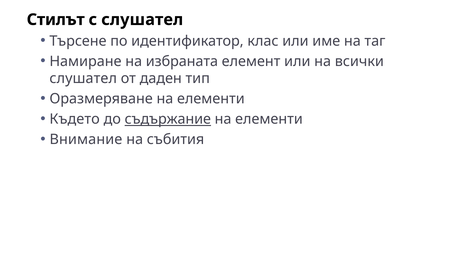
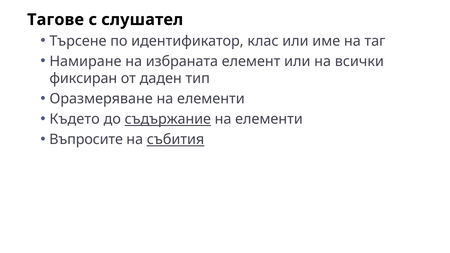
Стилът: Стилът -> Тагове (56, 20)
слушател: слушател -> фиксиран (83, 79)
Внимание: Внимание -> Въпросите (86, 140)
събития underline: none -> present (176, 140)
